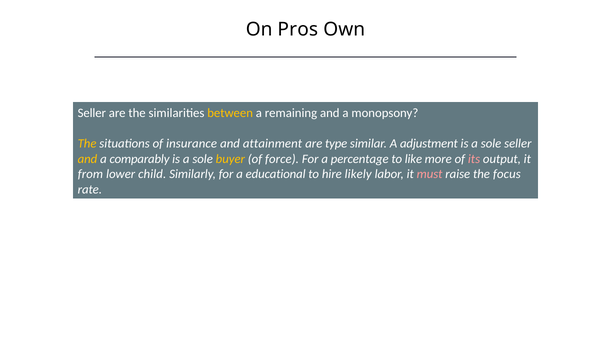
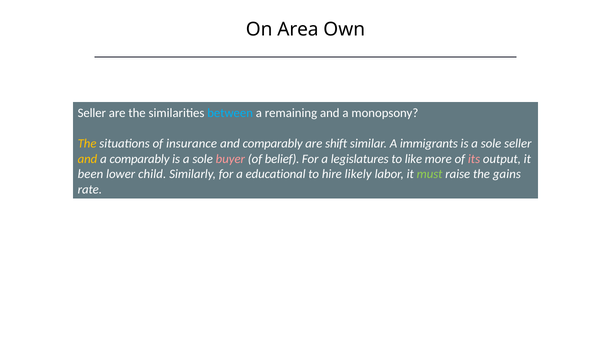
Pros: Pros -> Area (298, 29)
between colour: yellow -> light blue (230, 113)
and attainment: attainment -> comparably (273, 143)
type: type -> shift (336, 143)
adjustment: adjustment -> immigrants (429, 143)
buyer colour: yellow -> pink (230, 159)
force: force -> belief (282, 159)
percentage: percentage -> legislatures (360, 159)
from: from -> been (90, 174)
must colour: pink -> light green (430, 174)
focus: focus -> gains (507, 174)
